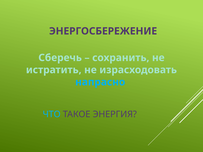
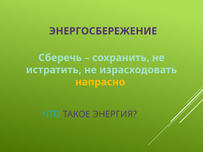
напрасно colour: light blue -> yellow (100, 82)
